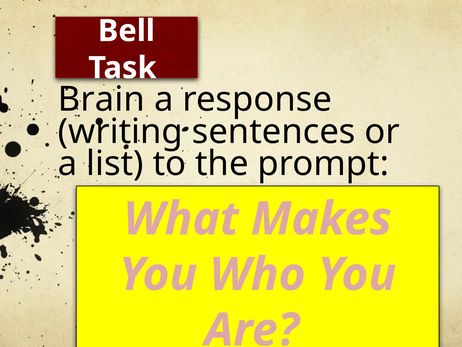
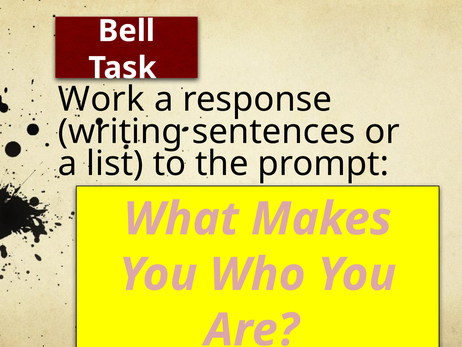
Brain: Brain -> Work (101, 99)
